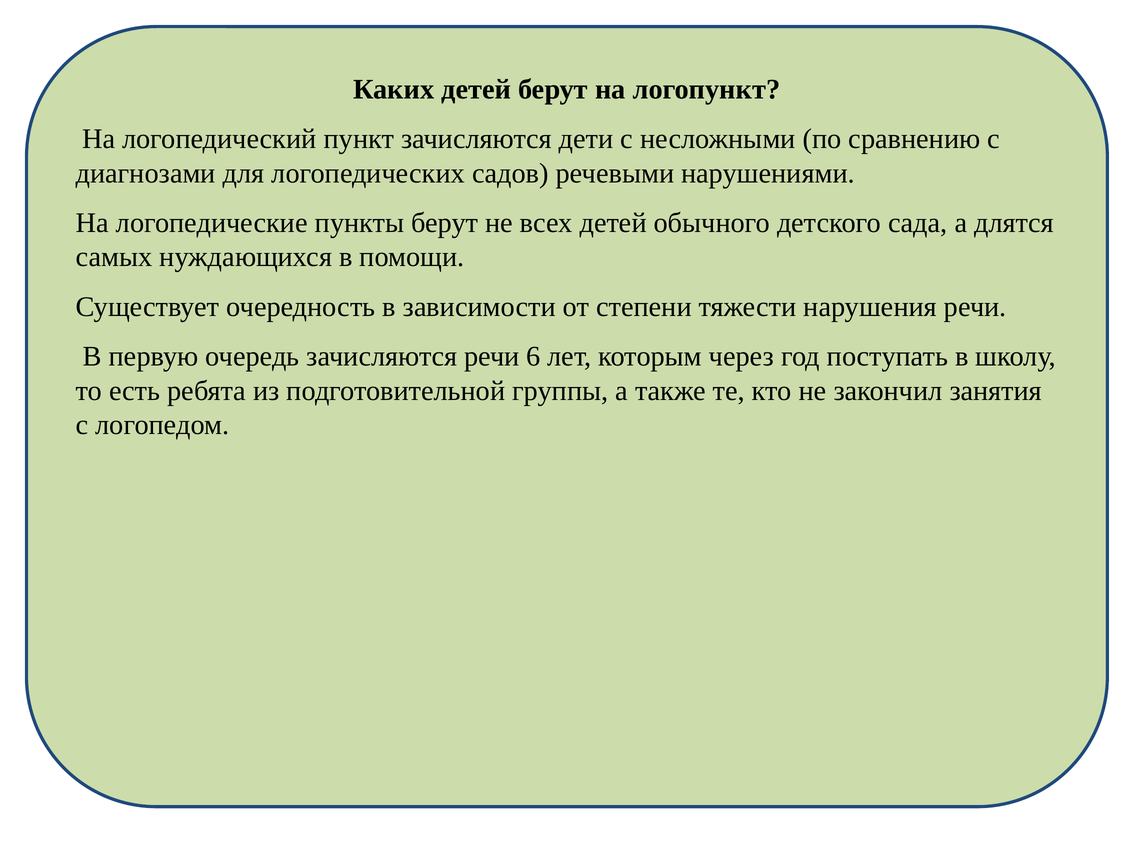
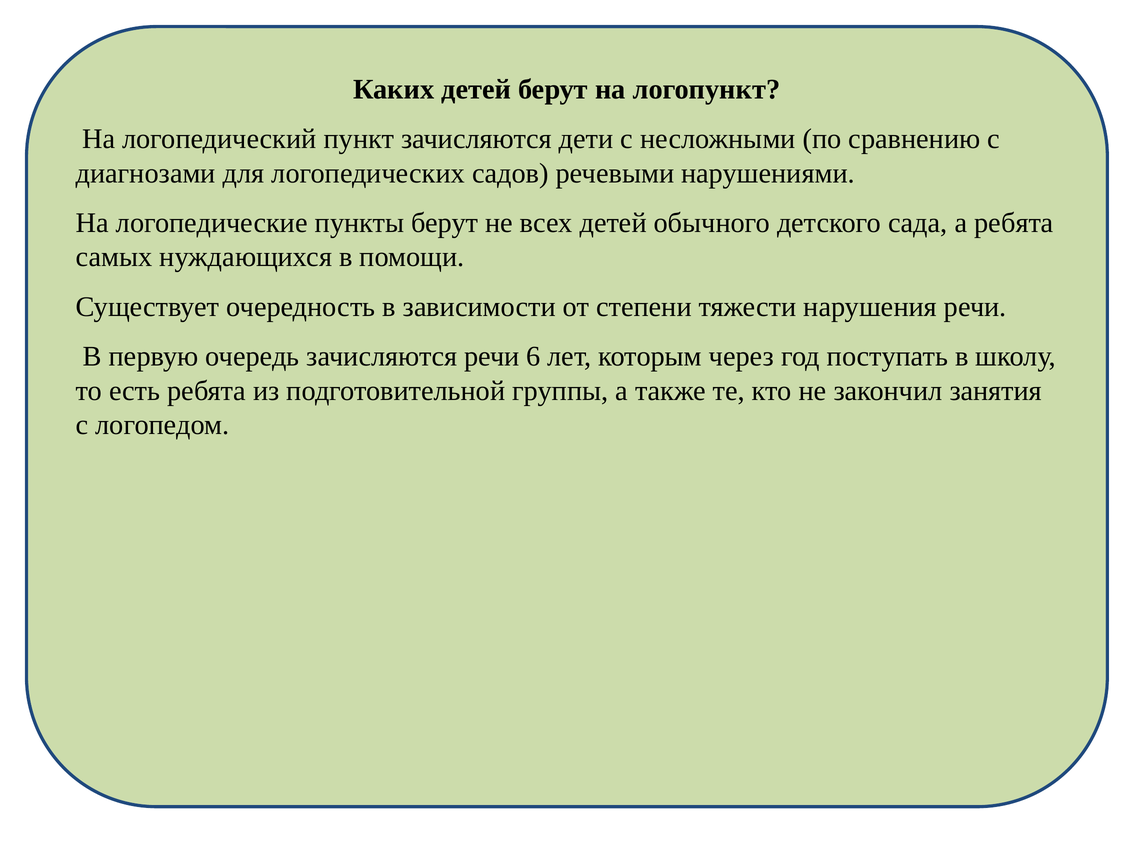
а длятся: длятся -> ребята (1014, 223)
